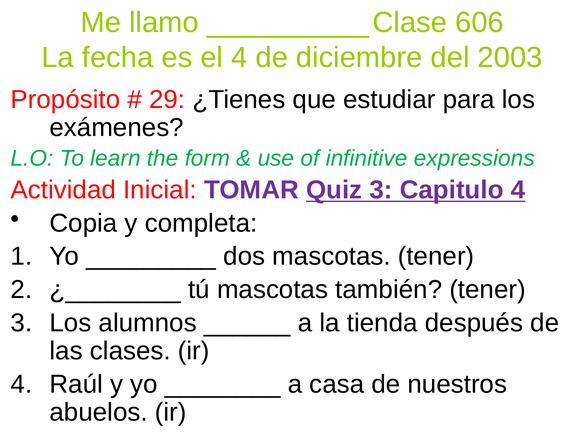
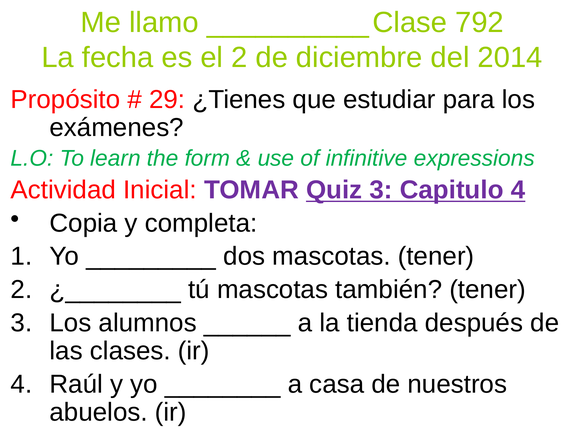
606: 606 -> 792 (480, 22)
el 4: 4 -> 2 (239, 57)
2003: 2003 -> 2014 (510, 57)
